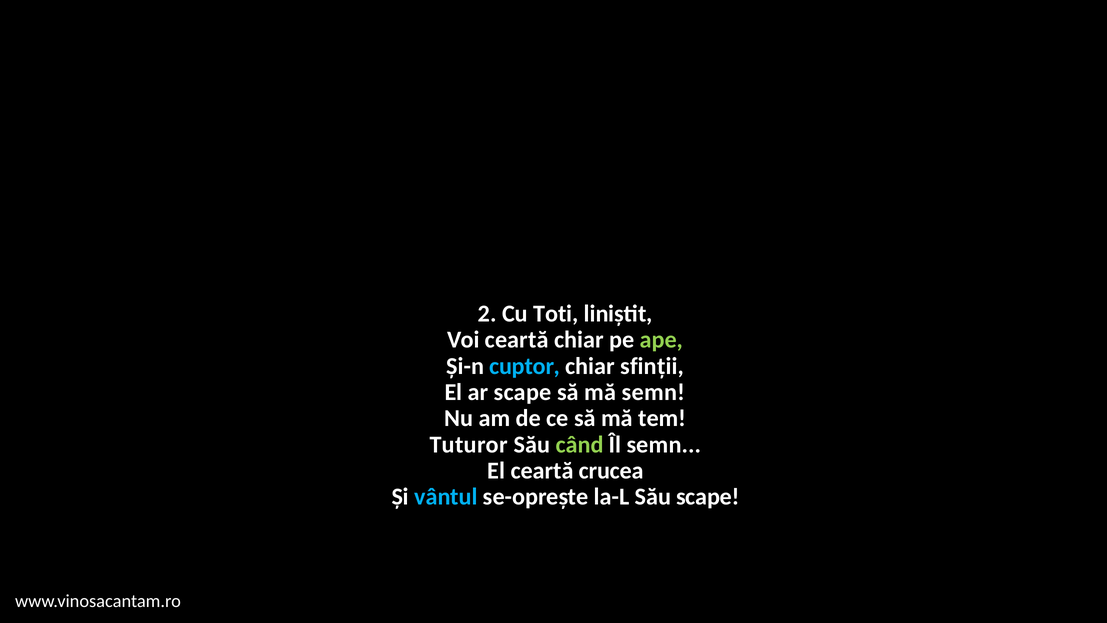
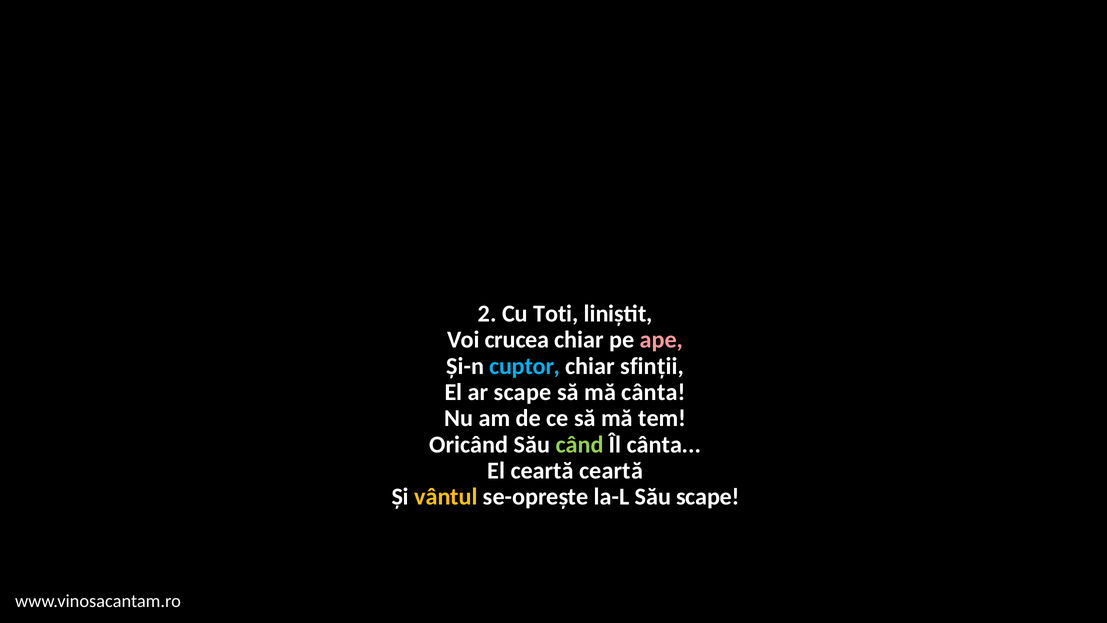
Voi ceartă: ceartă -> crucea (517, 340)
ape colour: light green -> pink (661, 340)
mă semn: semn -> cânta (654, 392)
Tuturor: Tuturor -> Oricând (469, 444)
Îl semn: semn -> cânta (664, 444)
ceartă crucea: crucea -> ceartă (611, 471)
vântul colour: light blue -> yellow (446, 497)
